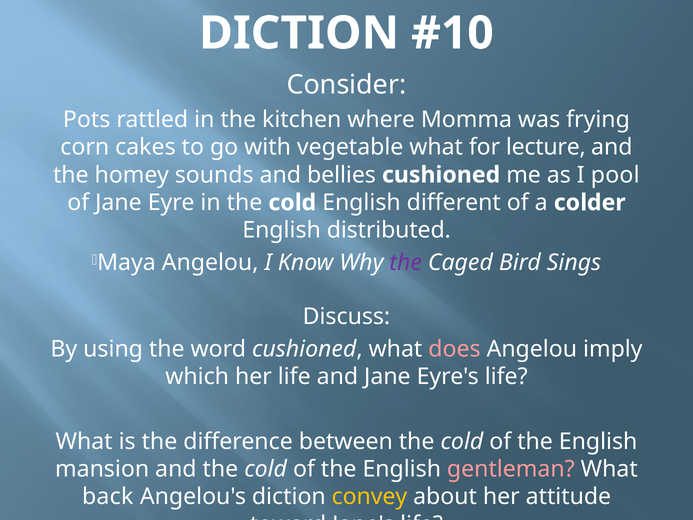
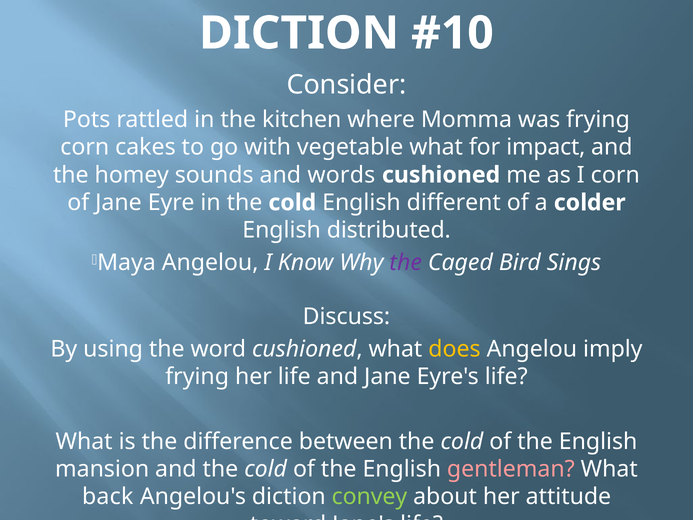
lecture: lecture -> impact (546, 147)
bellies: bellies -> words (341, 175)
I pool: pool -> corn (615, 175)
does colour: pink -> yellow (454, 349)
which: which -> frying (197, 377)
convey colour: yellow -> light green (369, 497)
